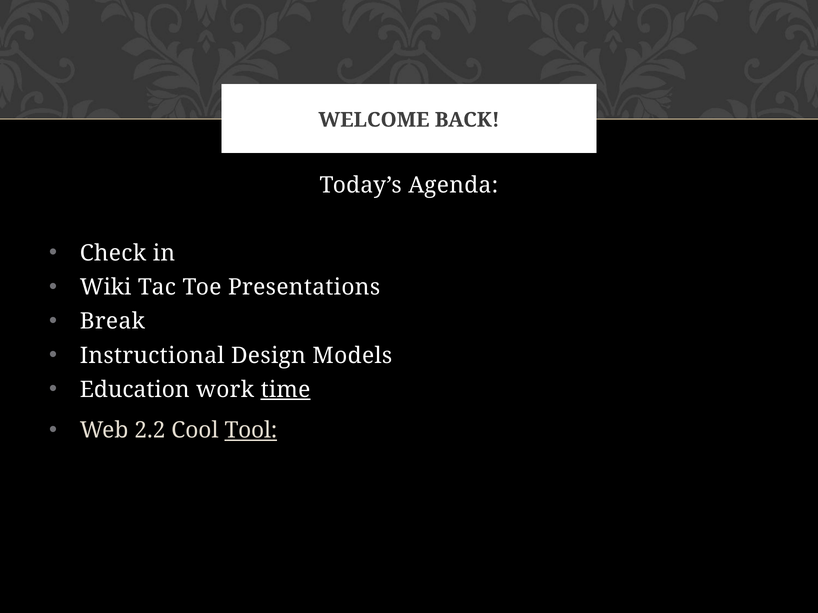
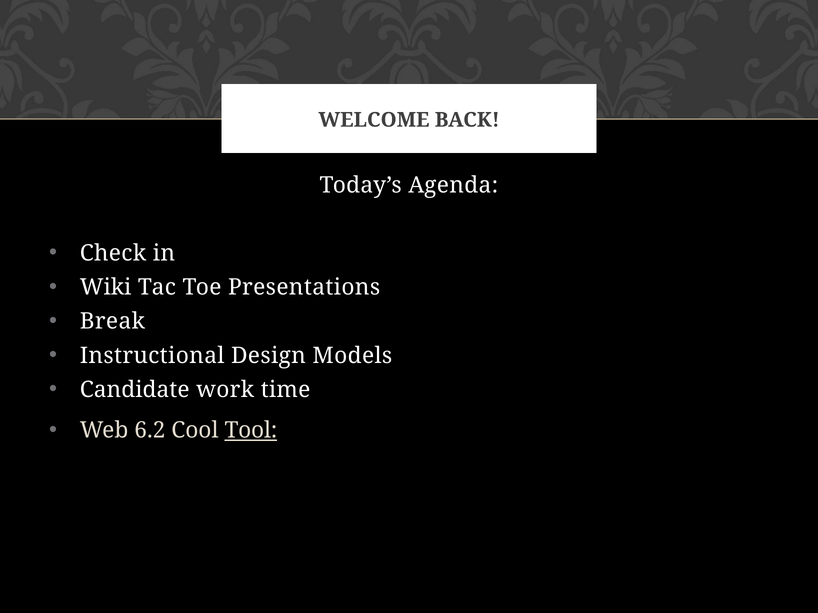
Education: Education -> Candidate (135, 390)
time underline: present -> none (286, 390)
2.2: 2.2 -> 6.2 (150, 431)
